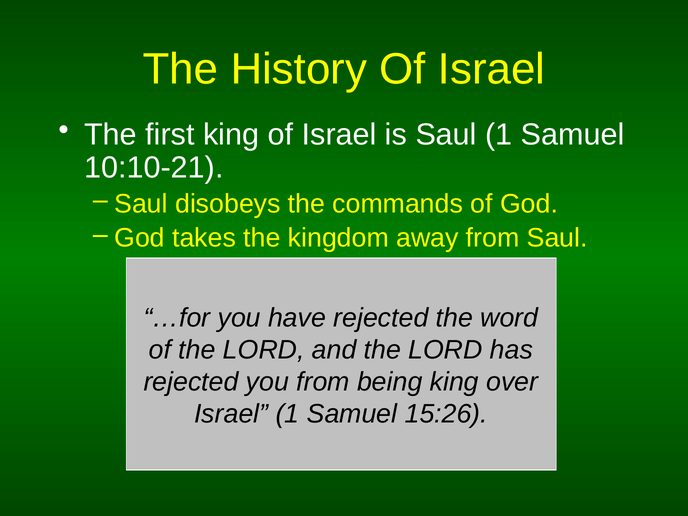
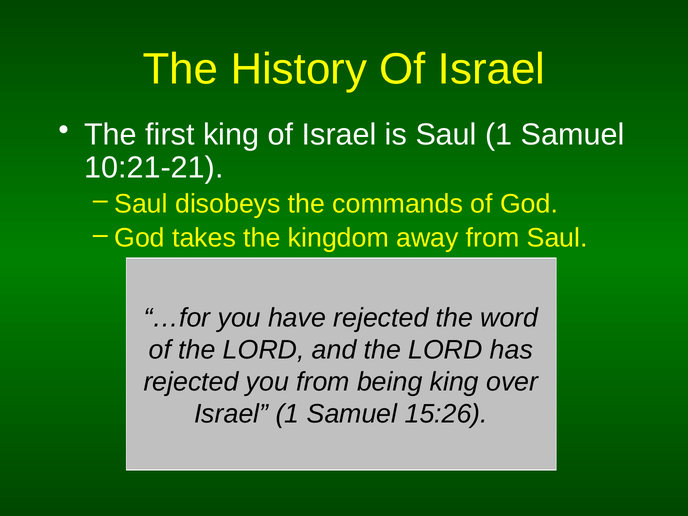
10:10-21: 10:10-21 -> 10:21-21 (154, 167)
